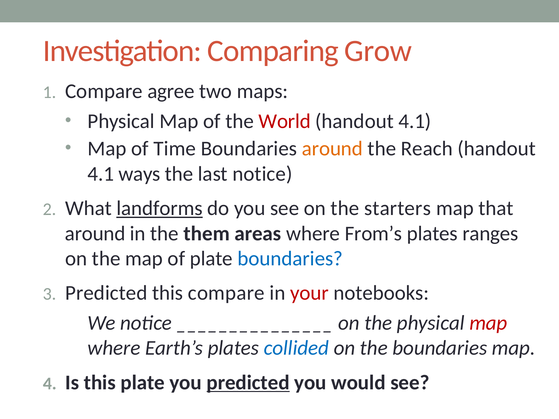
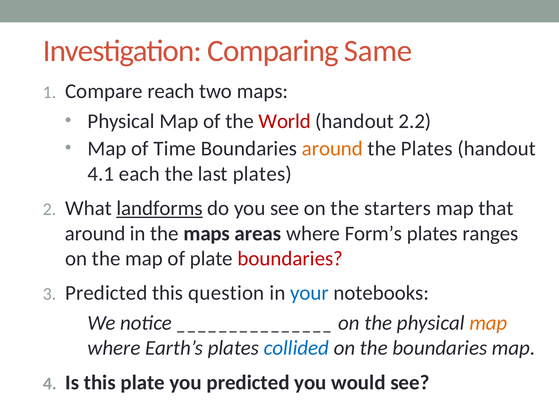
Grow: Grow -> Same (378, 51)
agree: agree -> reach (171, 91)
4.1: 4.1 -> 2.2 (415, 121)
the Reach: Reach -> Plates (427, 149)
ways: ways -> each (139, 174)
last notice: notice -> plates (262, 174)
the them: them -> maps (207, 234)
From’s: From’s -> Form’s (373, 234)
boundaries colour: blue -> red (290, 259)
this compare: compare -> question (226, 293)
your colour: red -> blue (309, 293)
map colour: red -> orange (488, 323)
predicted underline: present -> none (248, 383)
